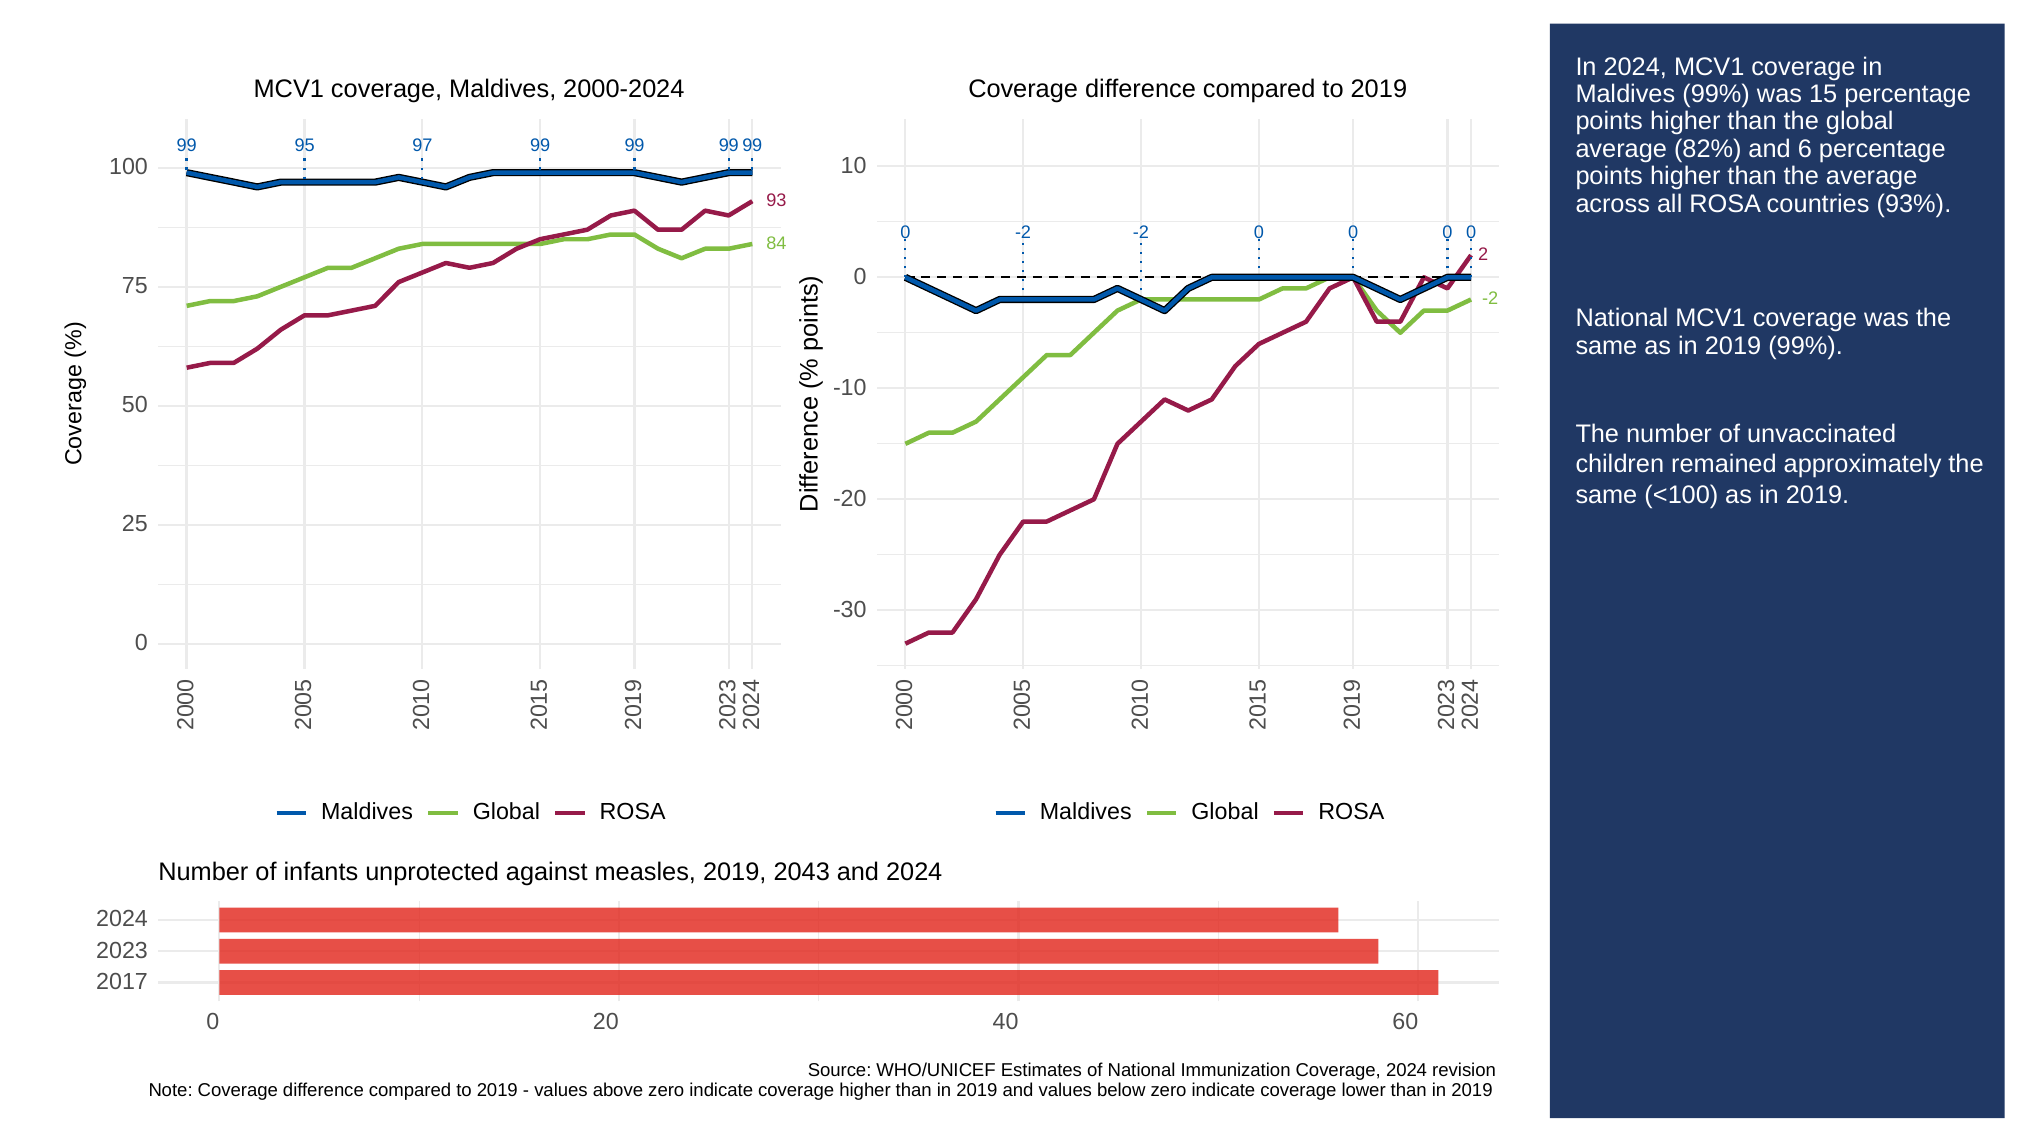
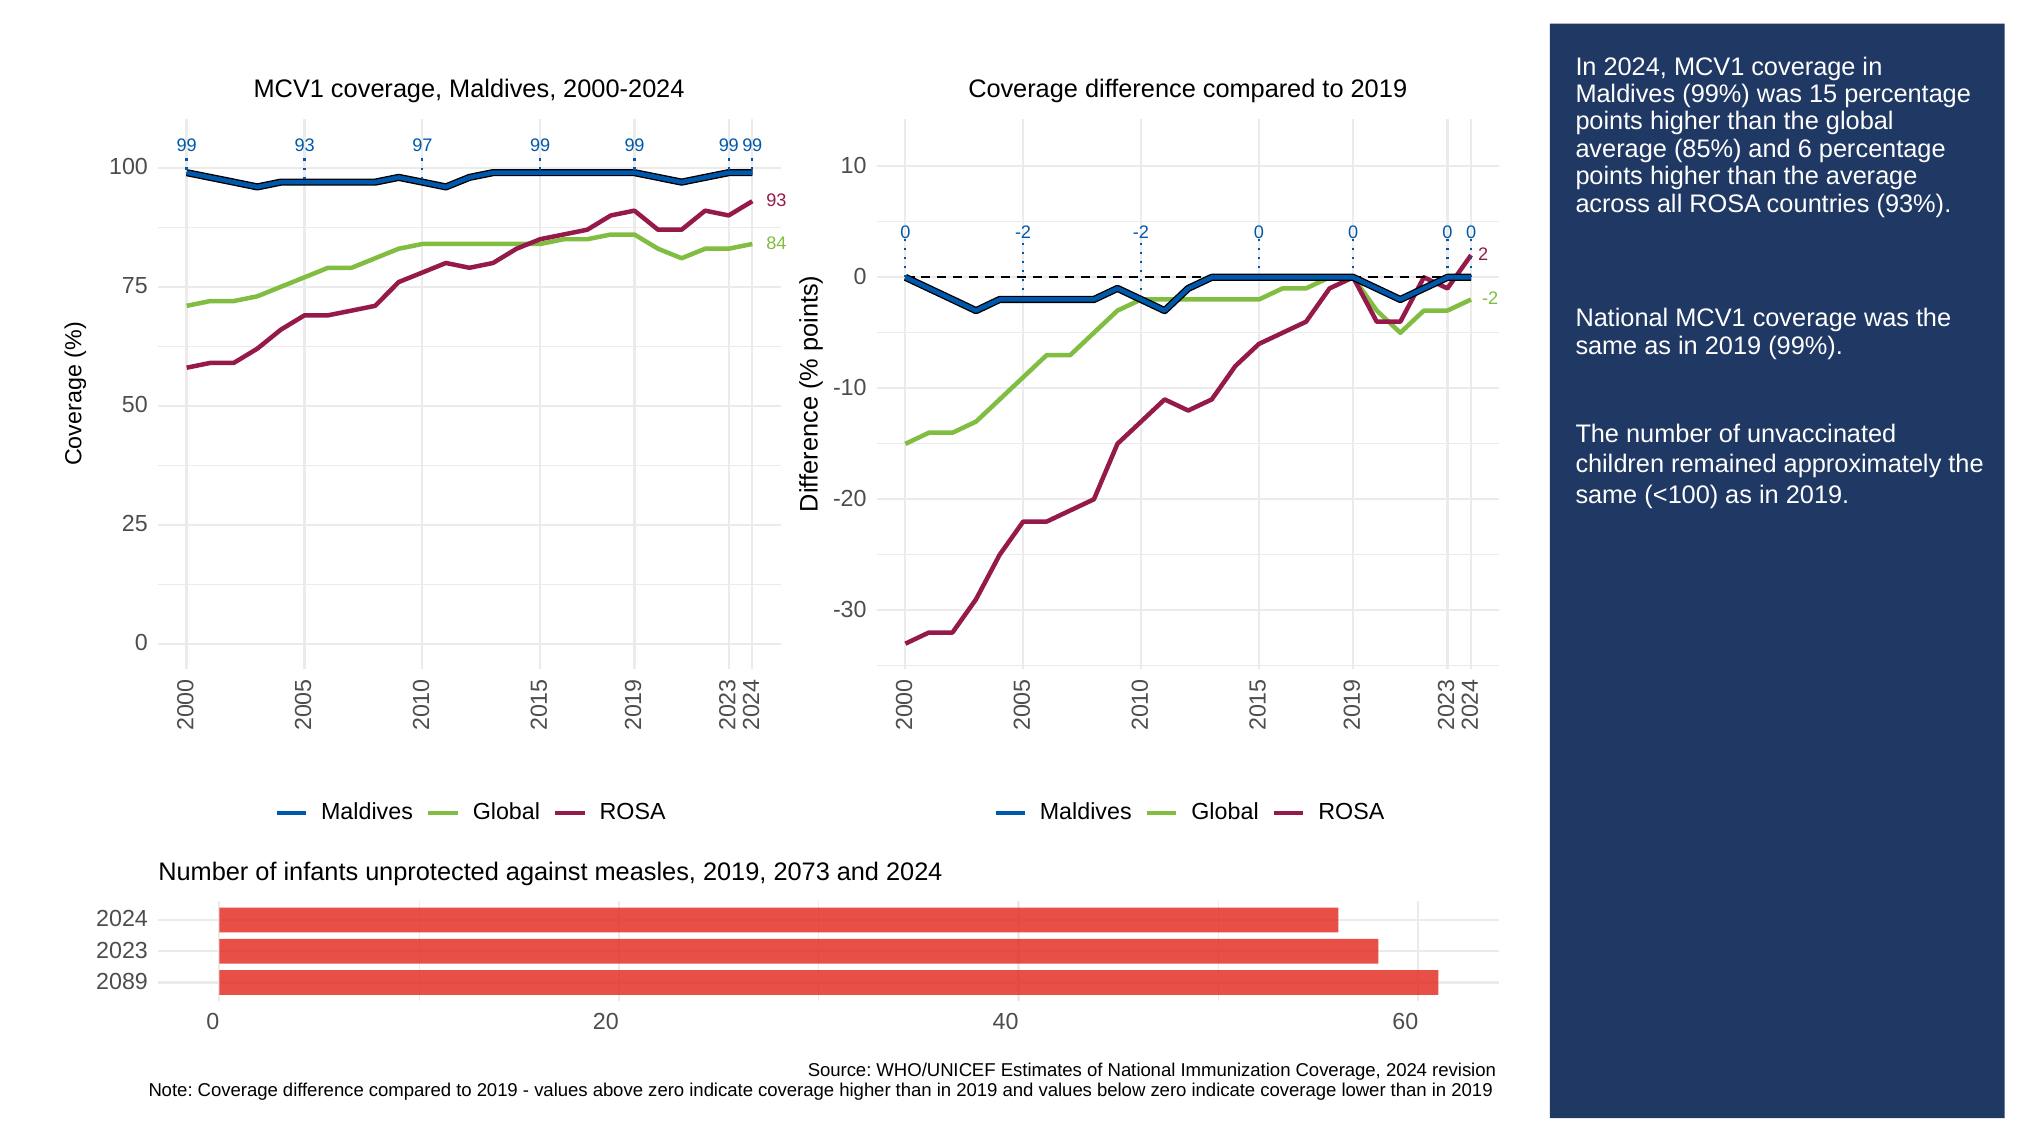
99 95: 95 -> 93 (305, 145)
82%: 82% -> 85% (1708, 149)
2043: 2043 -> 2073 (802, 872)
2017: 2017 -> 2089 (122, 981)
